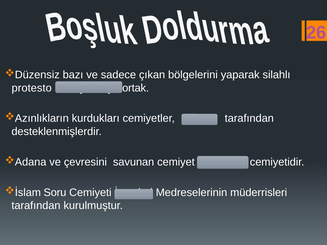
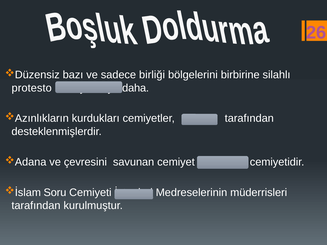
çıkan: çıkan -> birliği (152, 75)
yaparak: yaparak -> birbirine (240, 75)
ortak: ortak -> daha (136, 88)
